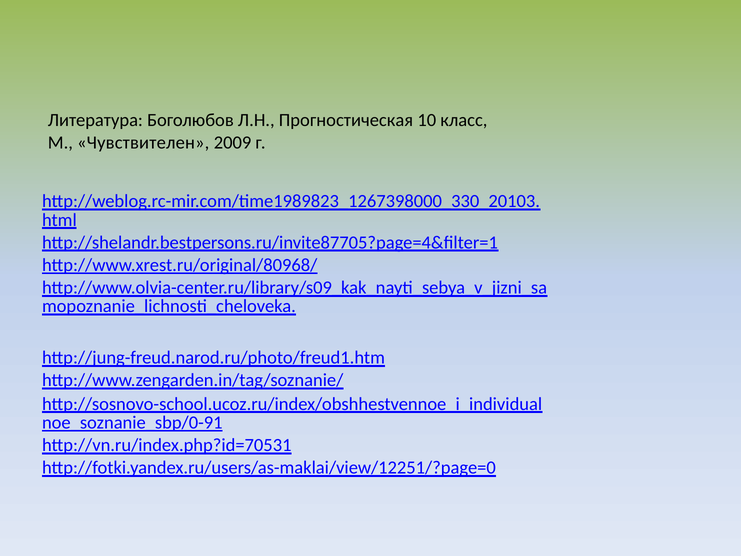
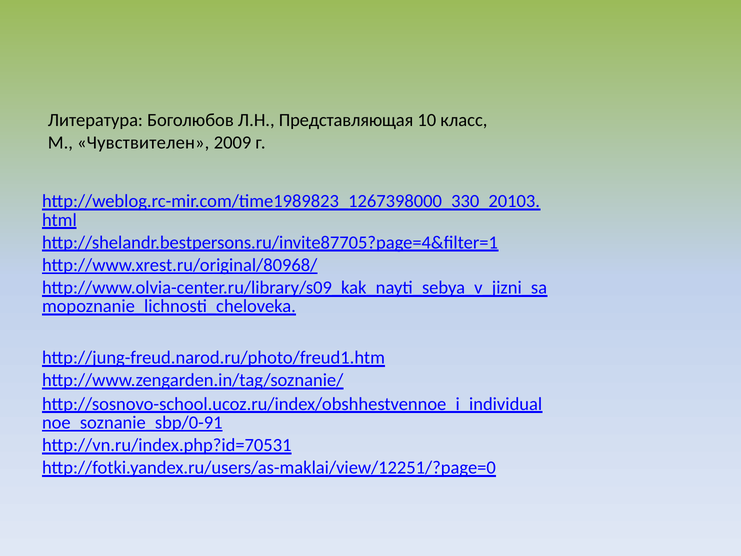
Прогностическая: Прогностическая -> Представляющая (346, 120)
